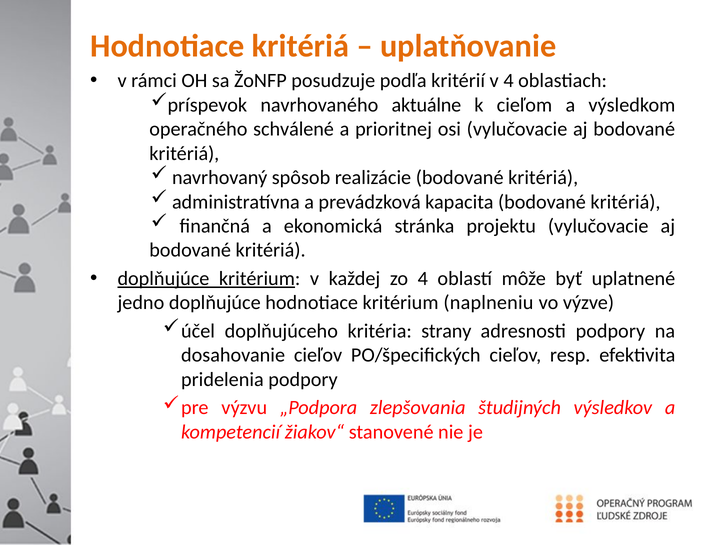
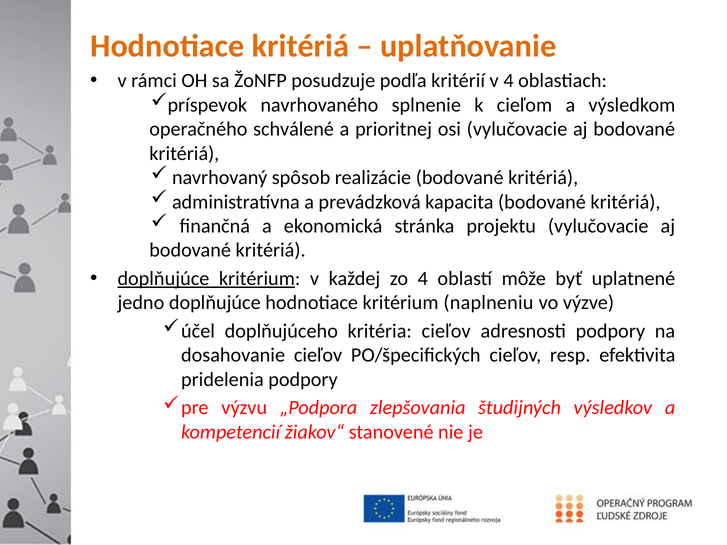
aktuálne: aktuálne -> splnenie (426, 105)
kritéria strany: strany -> cieľov (446, 331)
